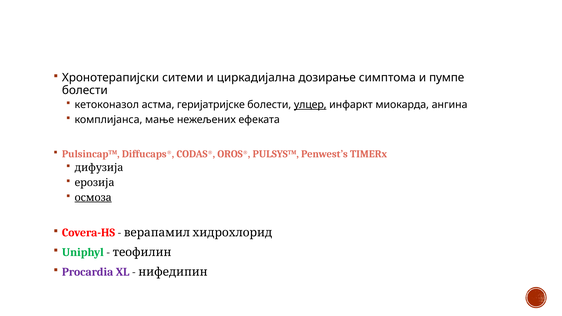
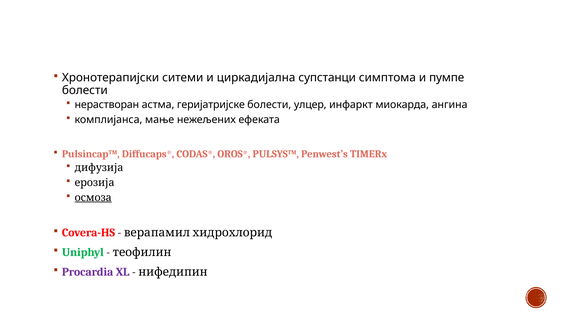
дозирање: дозирање -> супстанци (327, 78)
кетоконазол: кетоконазол -> нерастворан (107, 105)
улцер underline: present -> none (310, 105)
